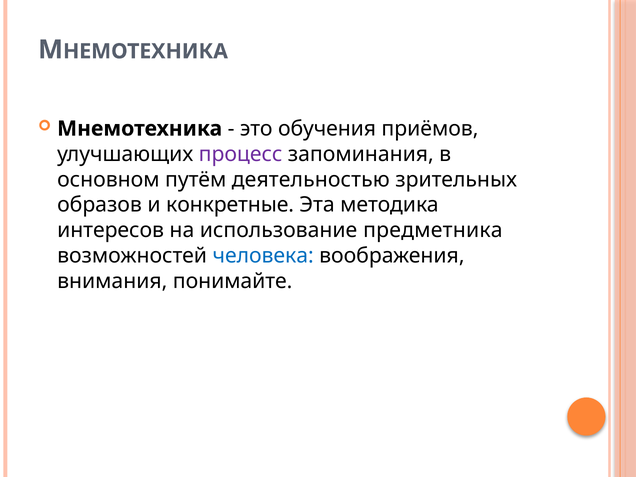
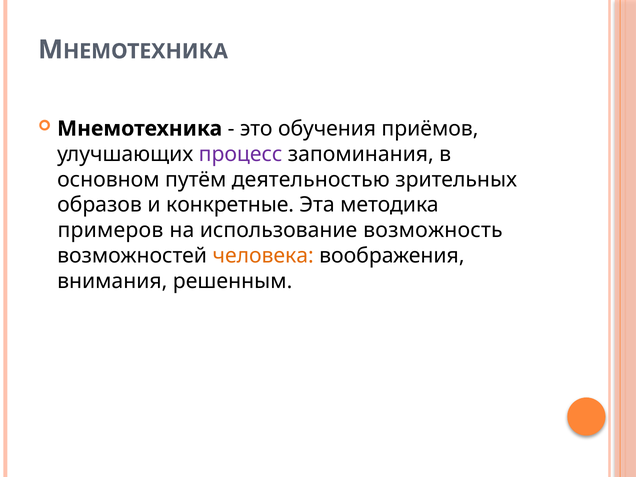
интересов: интересов -> примеров (110, 230)
предметника: предметника -> возможность (433, 230)
человека colour: blue -> orange (263, 256)
понимайте: понимайте -> решенным (233, 281)
